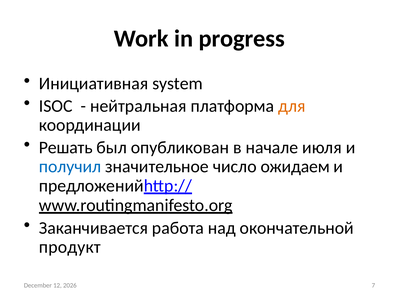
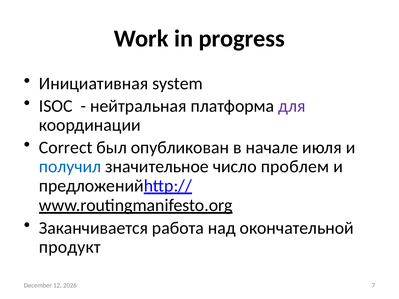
для colour: orange -> purple (292, 106)
Решать: Решать -> Correct (66, 148)
ожидаем: ожидаем -> проблем (295, 167)
